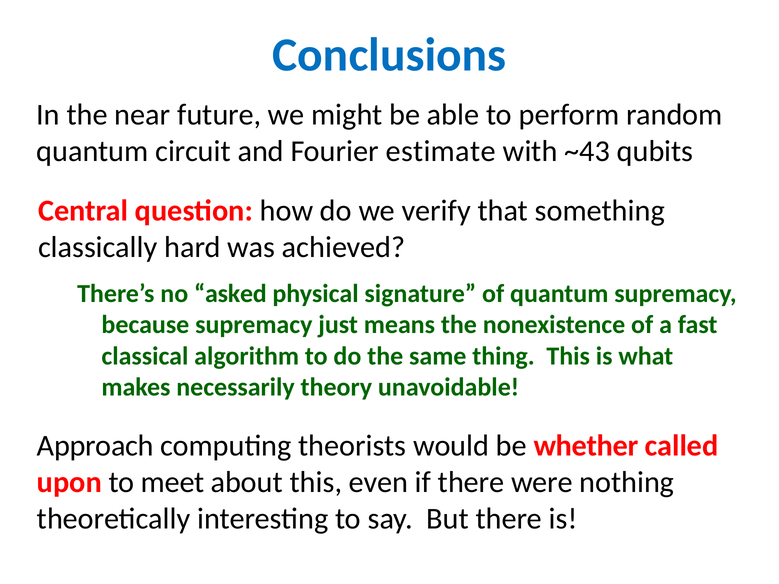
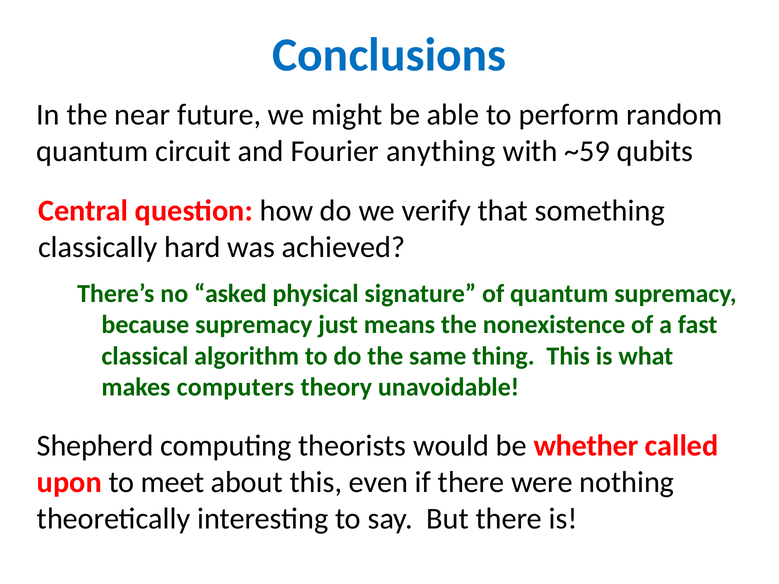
estimate: estimate -> anything (441, 151)
~43: ~43 -> ~59 (587, 151)
necessarily: necessarily -> computers (235, 387)
Approach: Approach -> Shepherd (95, 446)
